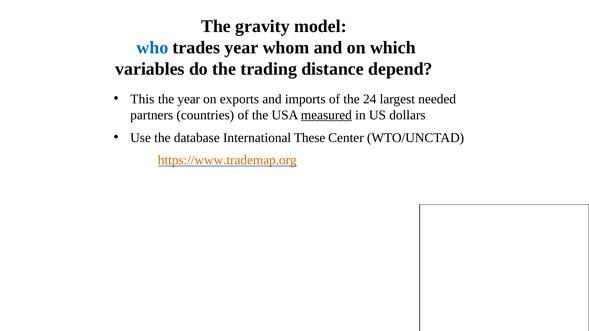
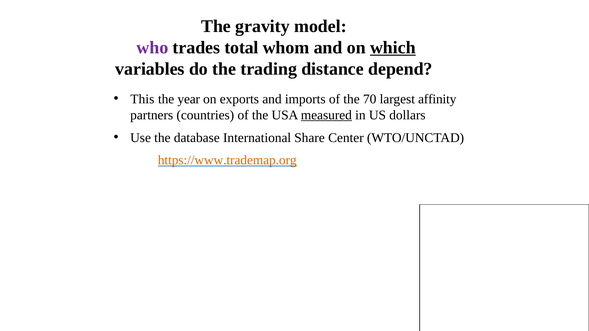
who colour: blue -> purple (152, 48)
trades year: year -> total (242, 48)
which underline: none -> present (393, 48)
24: 24 -> 70 (370, 99)
needed: needed -> affinity (437, 99)
These: These -> Share (310, 138)
